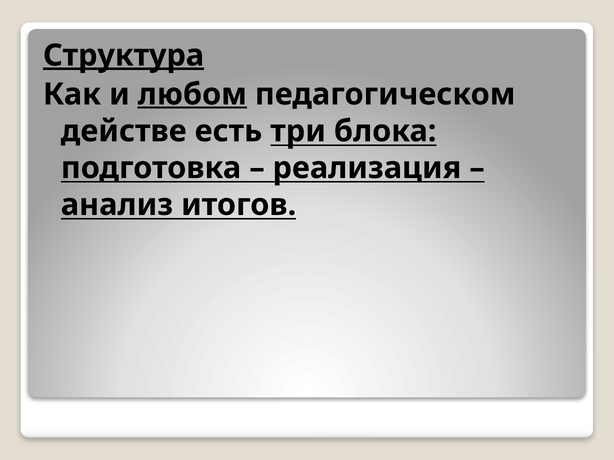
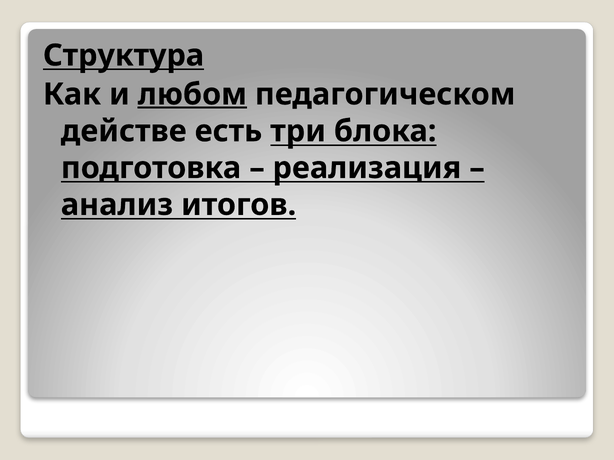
Структура underline: present -> none (124, 55)
